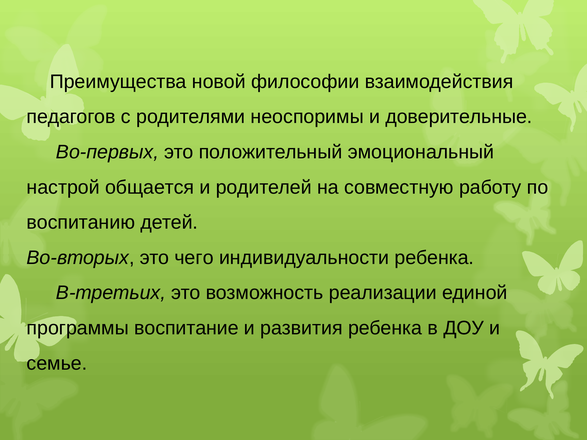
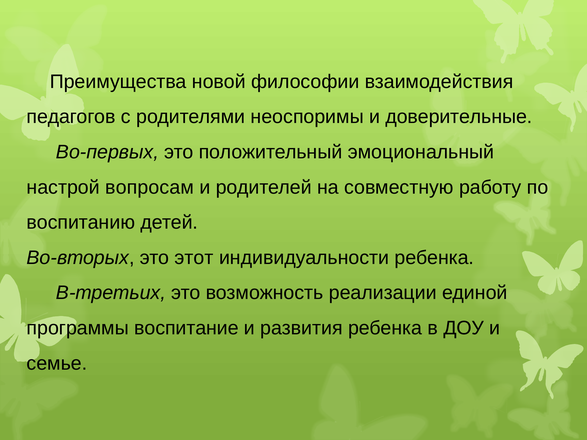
общается: общается -> вопросам (150, 187)
чего: чего -> этот (194, 258)
